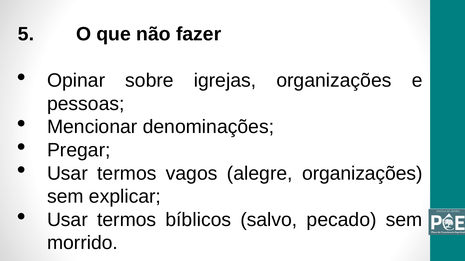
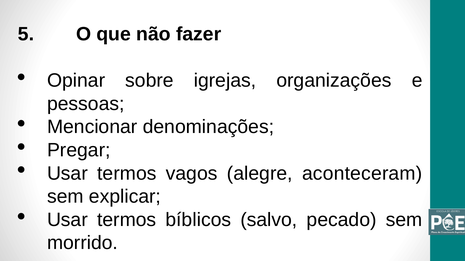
alegre organizações: organizações -> aconteceram (362, 174)
